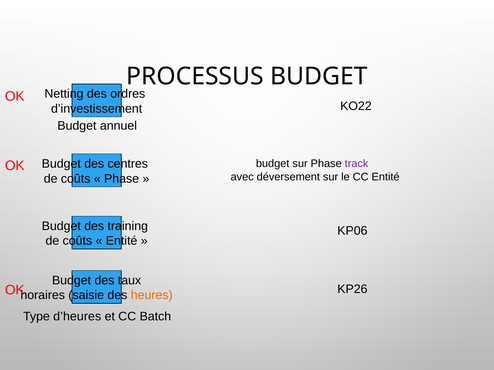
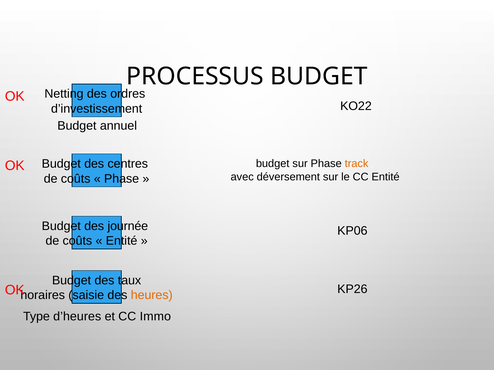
track colour: purple -> orange (357, 164)
training: training -> journée (128, 226)
Batch: Batch -> Immo (155, 317)
